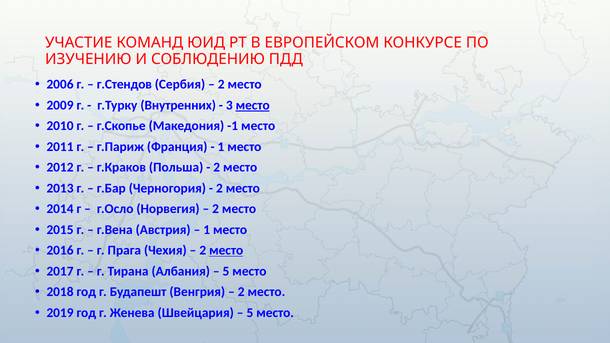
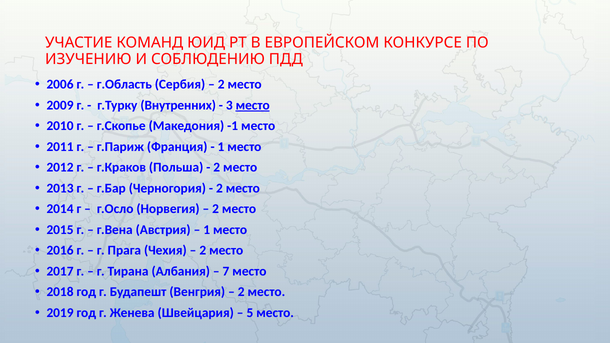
г.Стендов: г.Стендов -> г.Область (124, 84)
место underline: present -> none (226, 251)
5: 5 -> 7 (226, 271)
